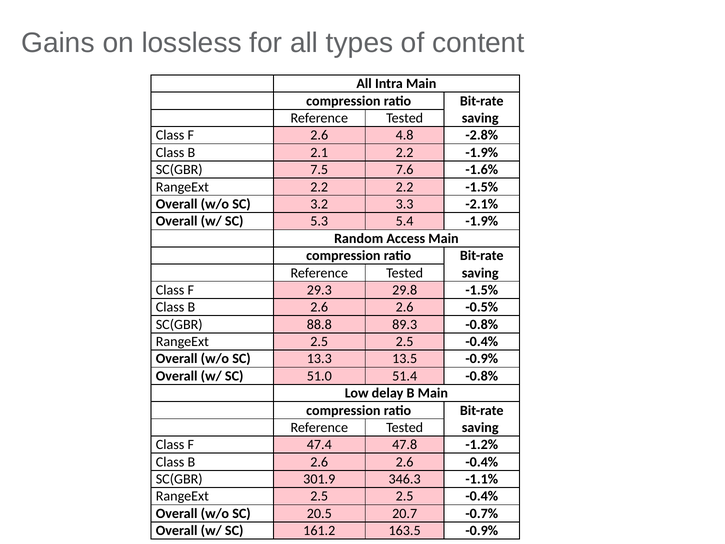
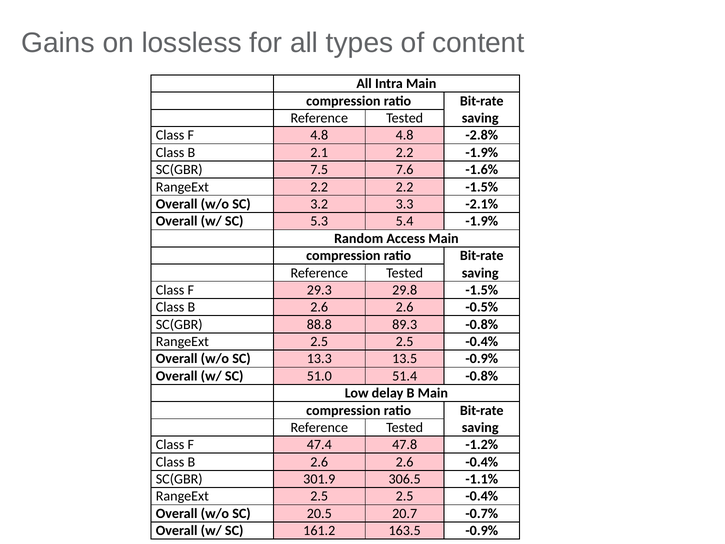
F 2.6: 2.6 -> 4.8 (319, 135)
346.3: 346.3 -> 306.5 (405, 479)
